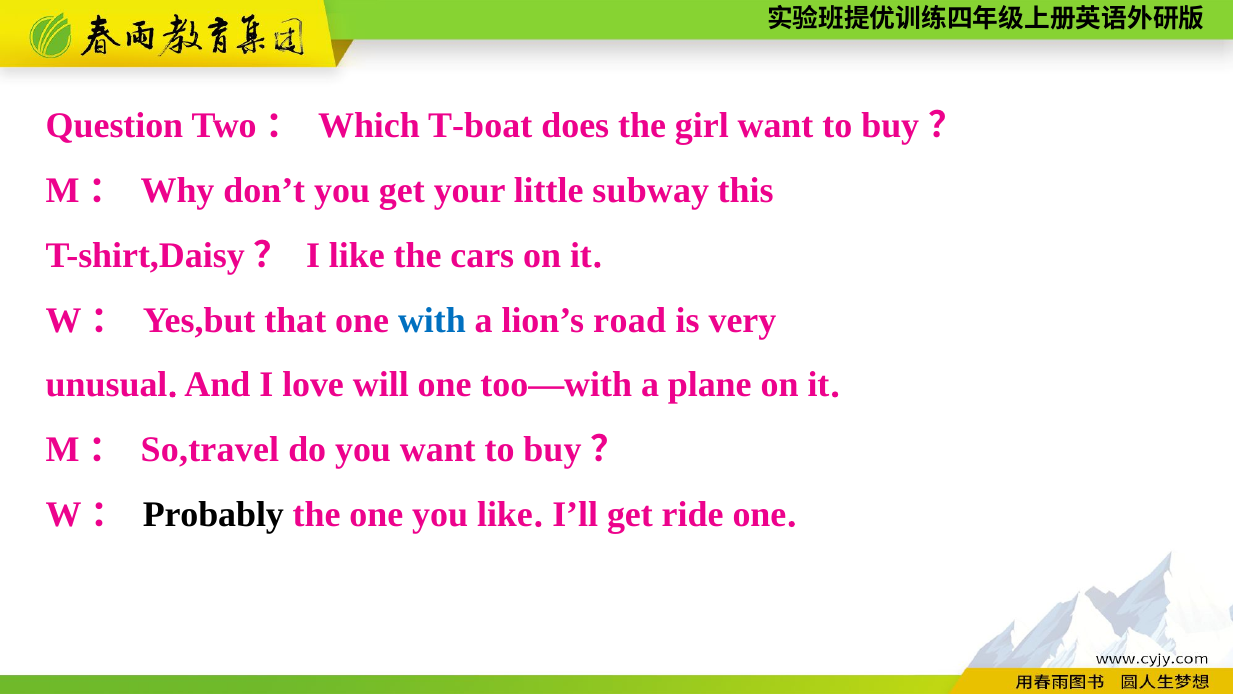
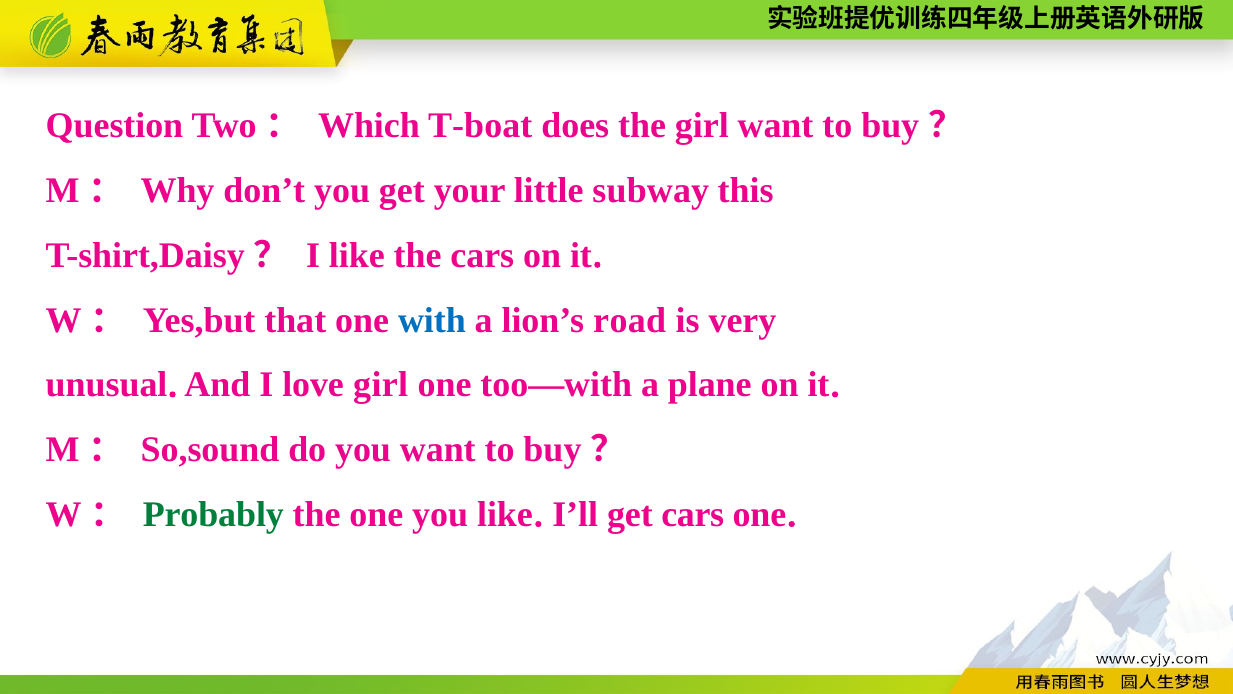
love will: will -> girl (381, 385)
So,travel: So,travel -> So,sound (210, 450)
Probably colour: black -> green (213, 514)
get ride: ride -> cars (693, 514)
